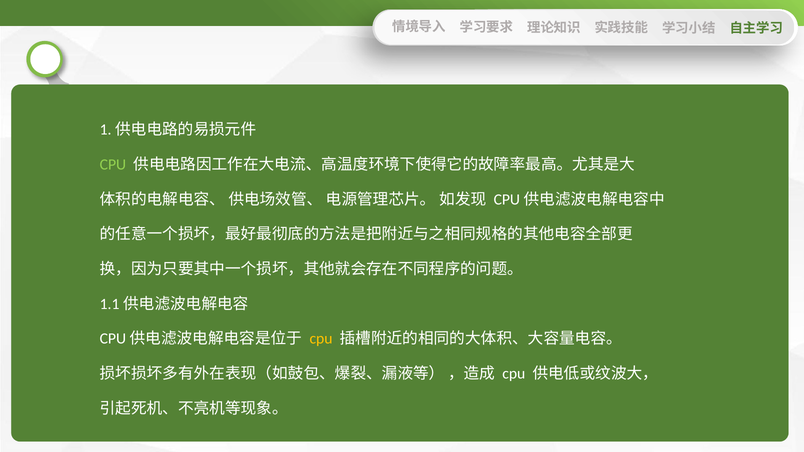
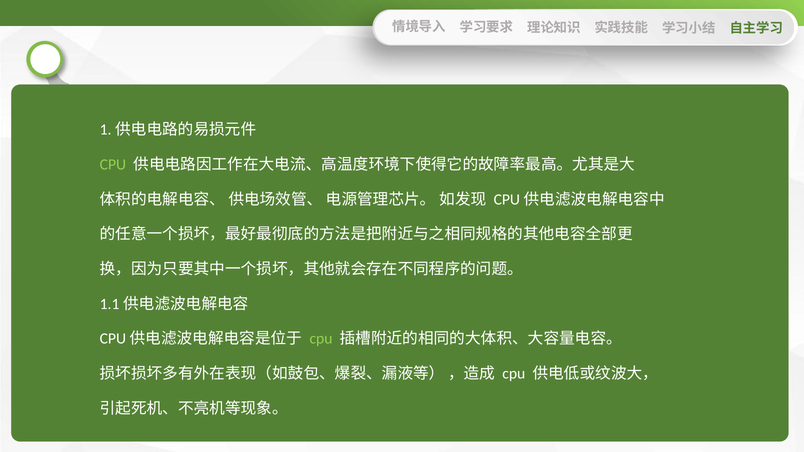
cpu colour: yellow -> light green (321, 339)
